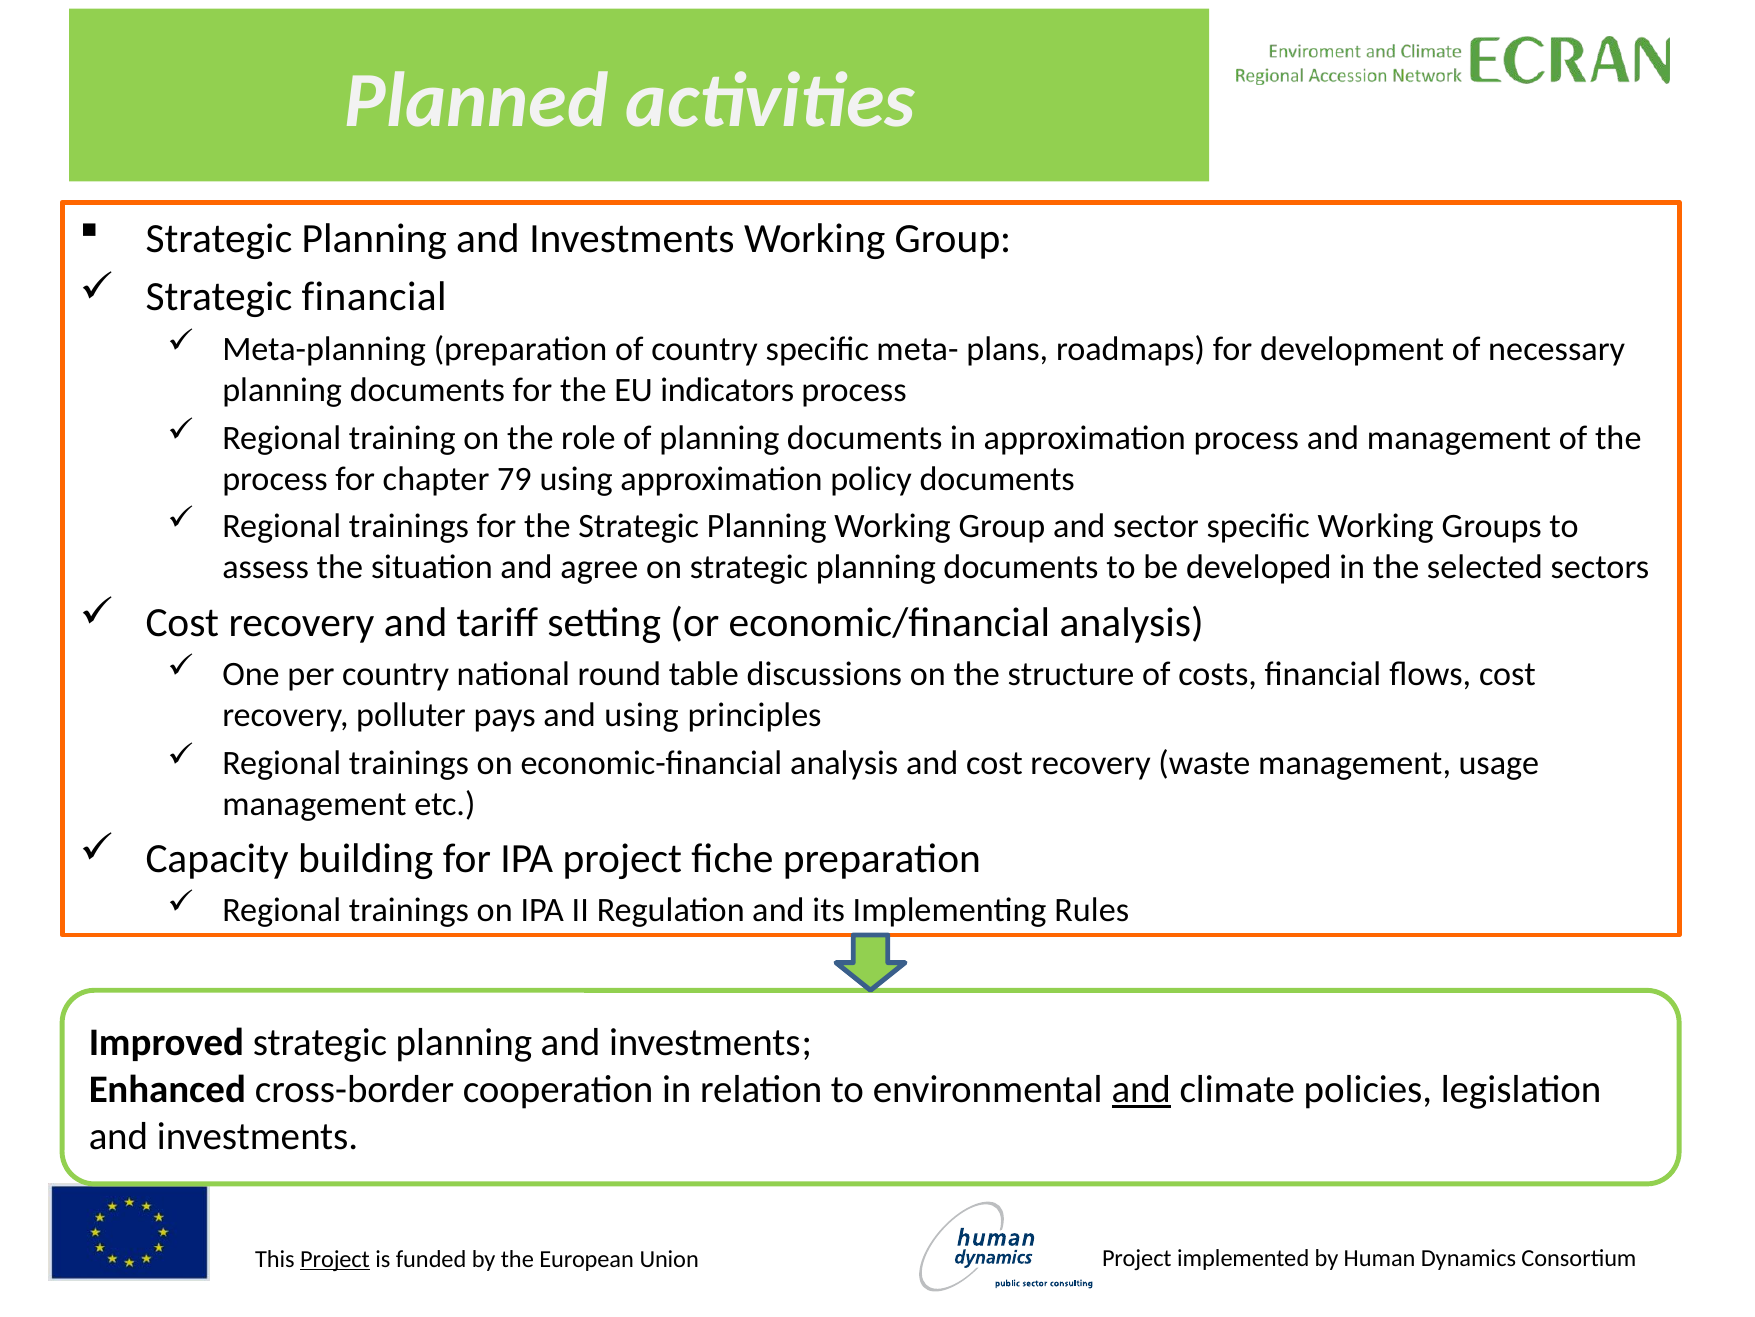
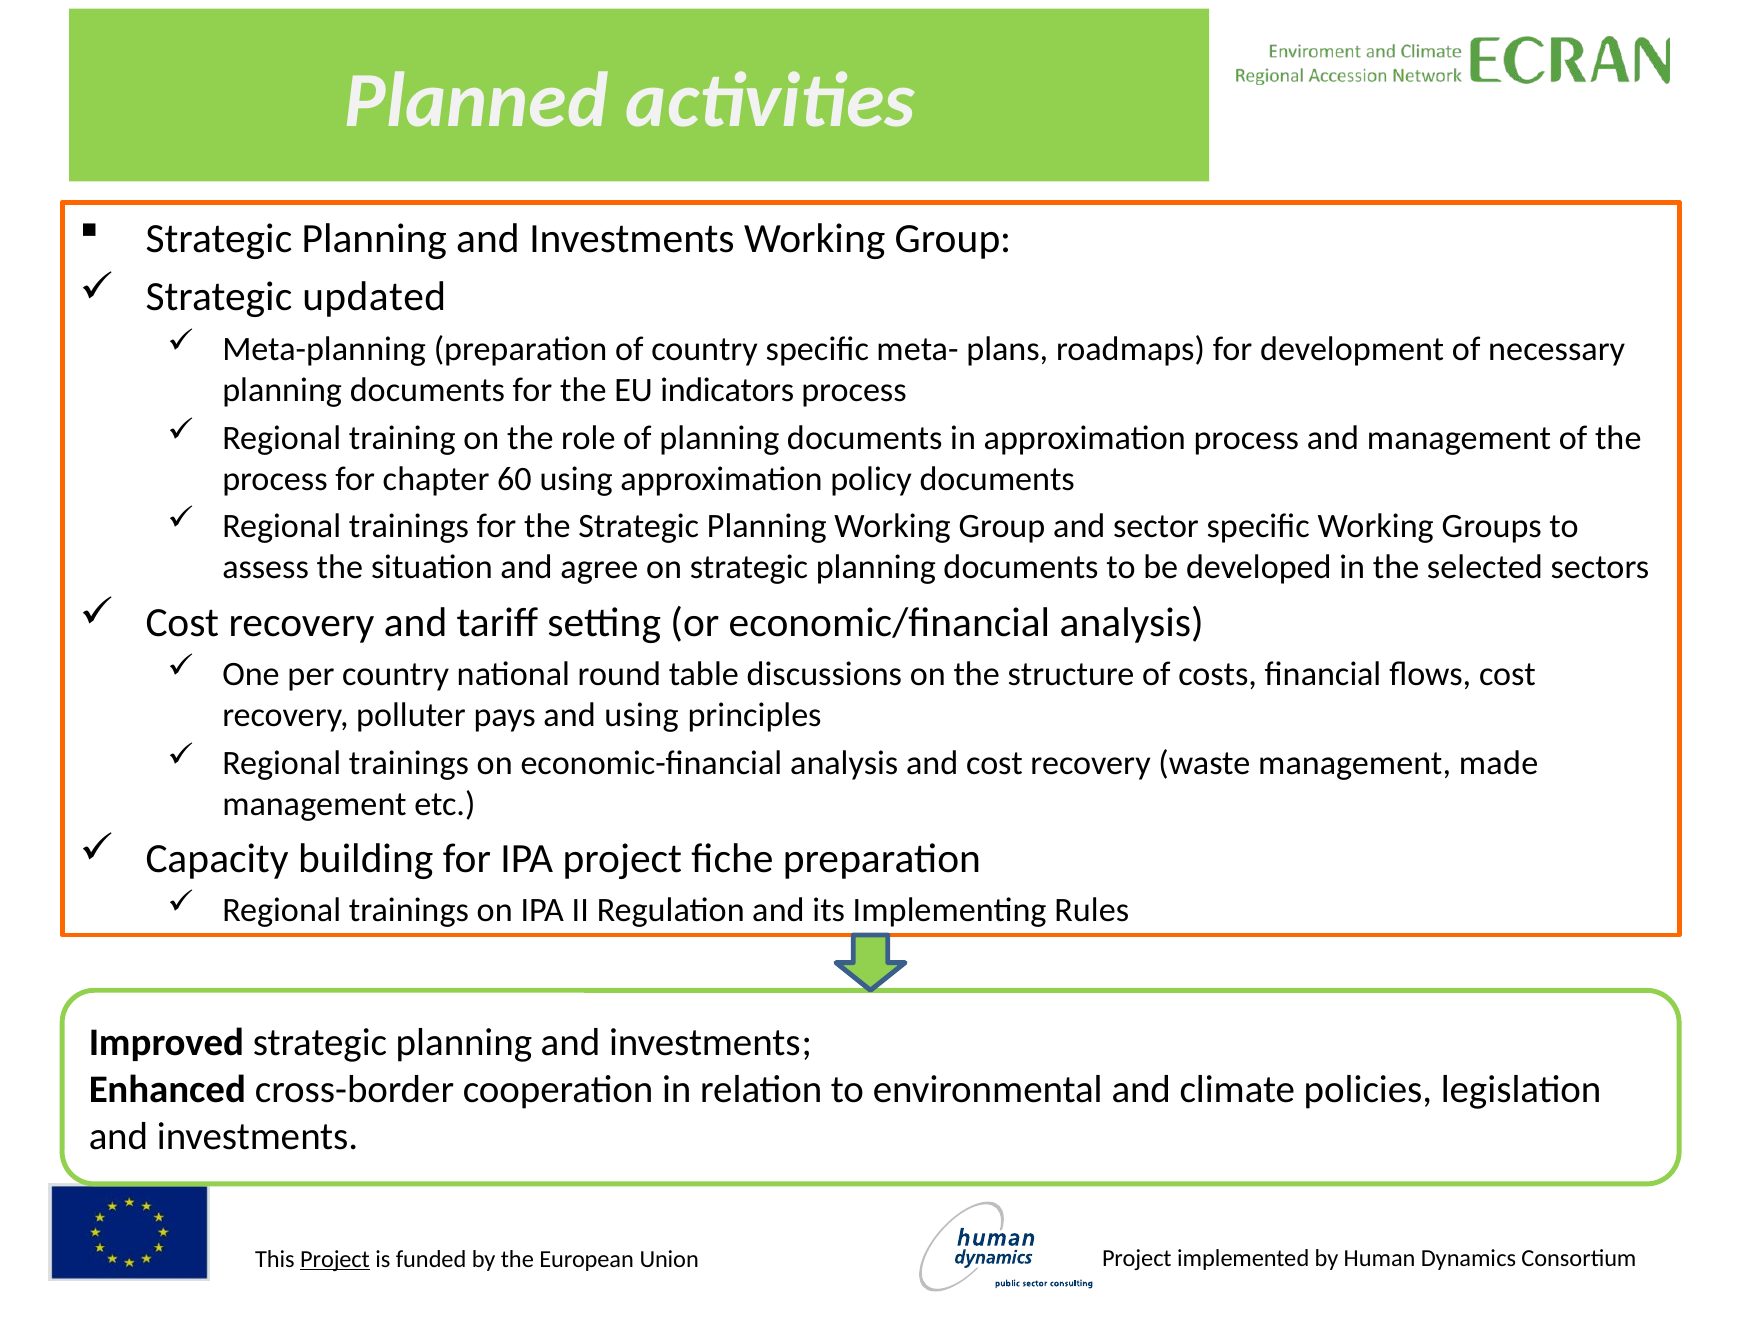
Strategic financial: financial -> updated (374, 297)
79: 79 -> 60 (514, 479)
usage: usage -> made (1499, 762)
and underline: present -> none (1141, 1089)
